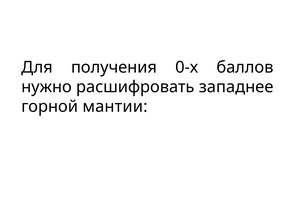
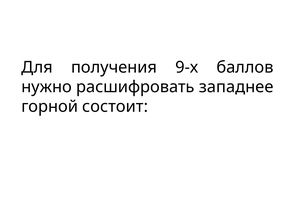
0-х: 0-х -> 9-х (187, 67)
мантии: мантии -> состоит (115, 107)
